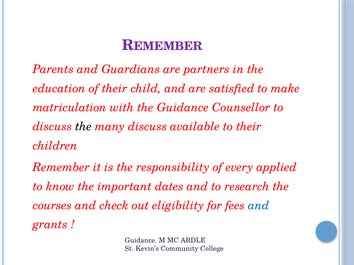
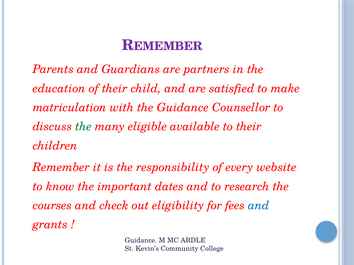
the colour: black -> green (84, 127)
many discuss: discuss -> eligible (148, 127)
applied: applied -> website (277, 168)
